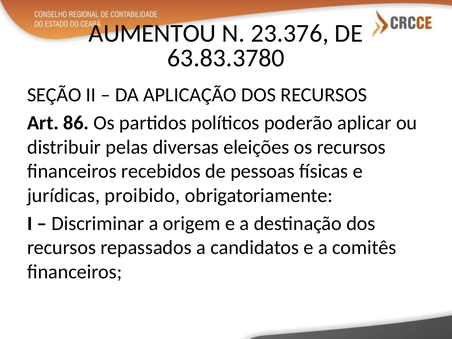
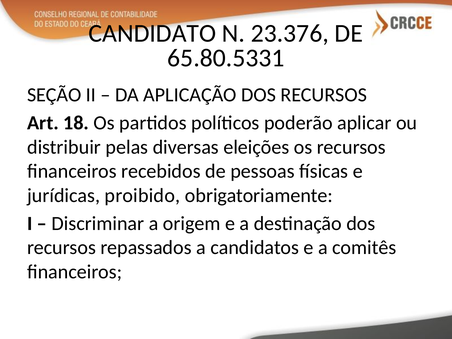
AUMENTOU: AUMENTOU -> CANDIDATO (152, 33)
63.83.3780: 63.83.3780 -> 65.80.5331 (226, 58)
86: 86 -> 18 (76, 123)
